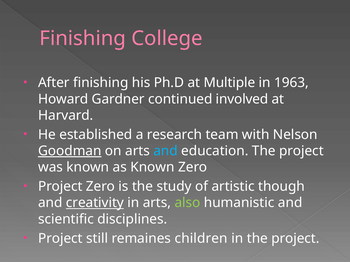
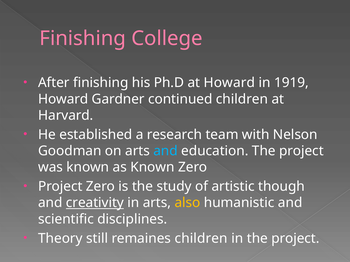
at Multiple: Multiple -> Howard (229, 83)
1963: 1963 -> 1919 (291, 83)
continued involved: involved -> children (242, 99)
Goodman underline: present -> none (70, 151)
also colour: light green -> yellow (187, 203)
Project: Project -> Theory (60, 239)
